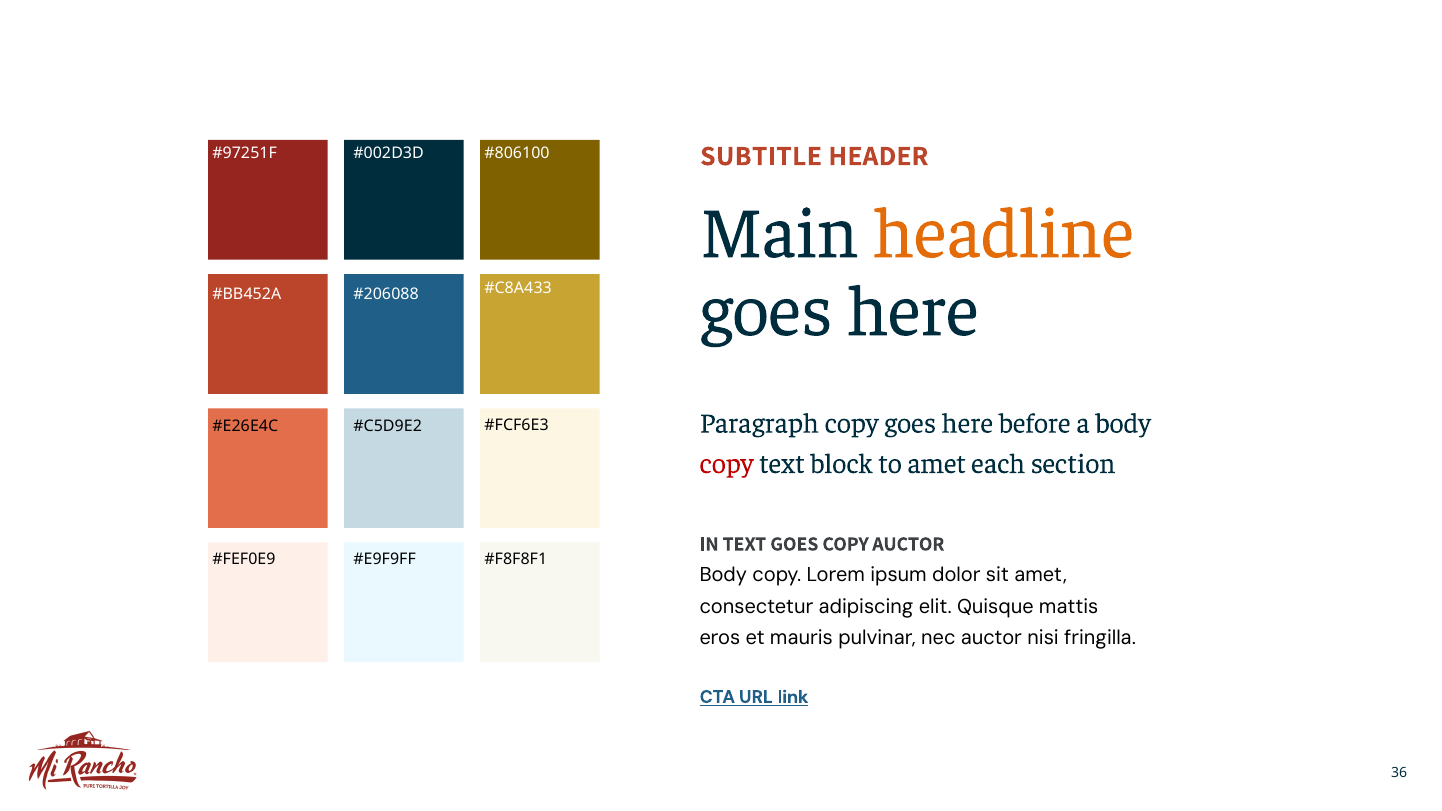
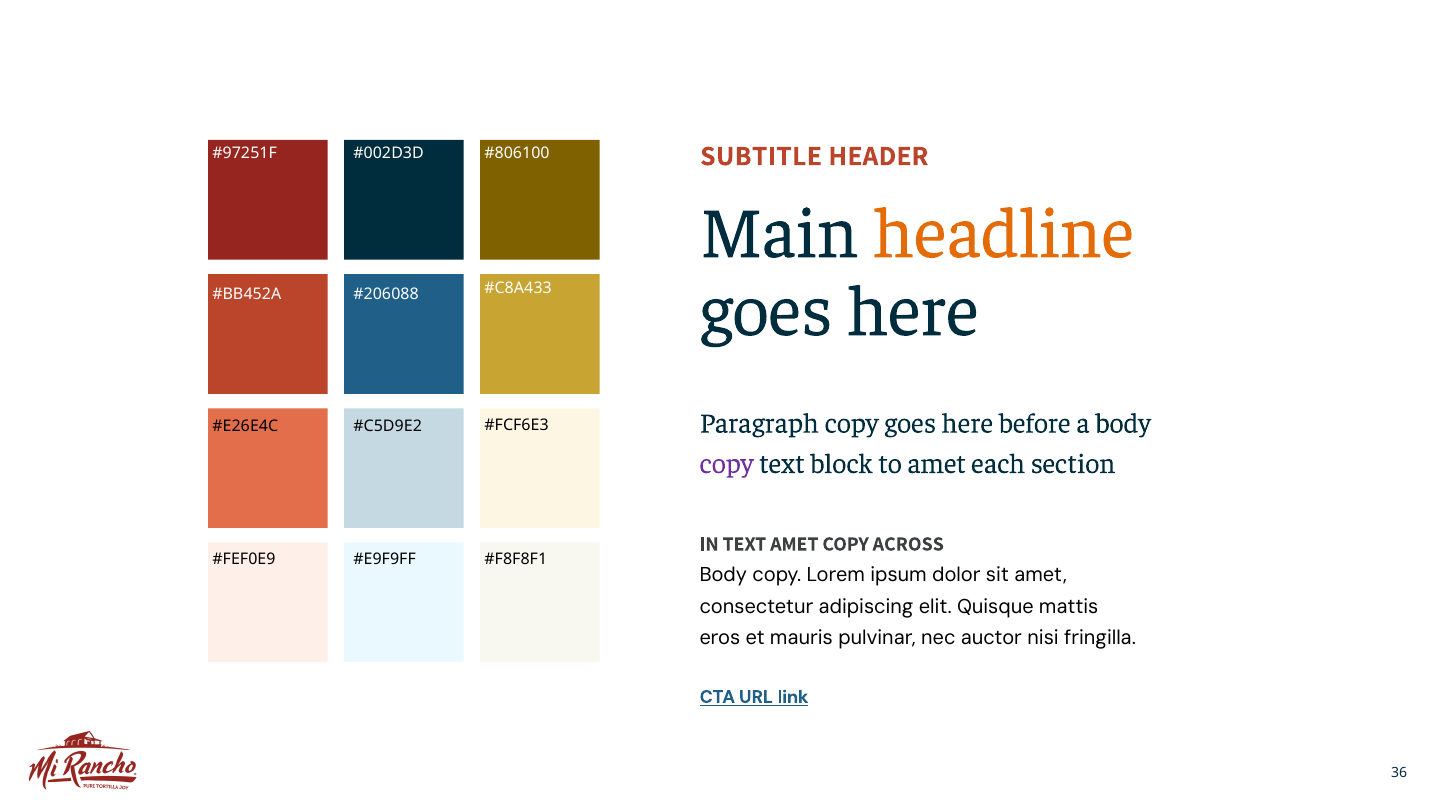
copy colour: red -> purple (726, 464)
TEXT GOES: GOES -> AMET (794, 544)
COPY AUCTOR: AUCTOR -> ACROSS (908, 544)
